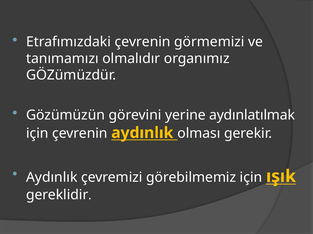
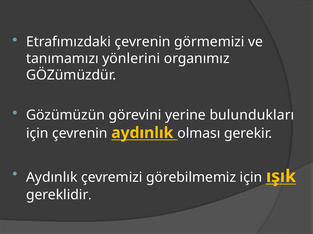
olmalıdır: olmalıdır -> yönlerini (131, 59)
aydınlatılmak: aydınlatılmak -> bulundukları (252, 115)
